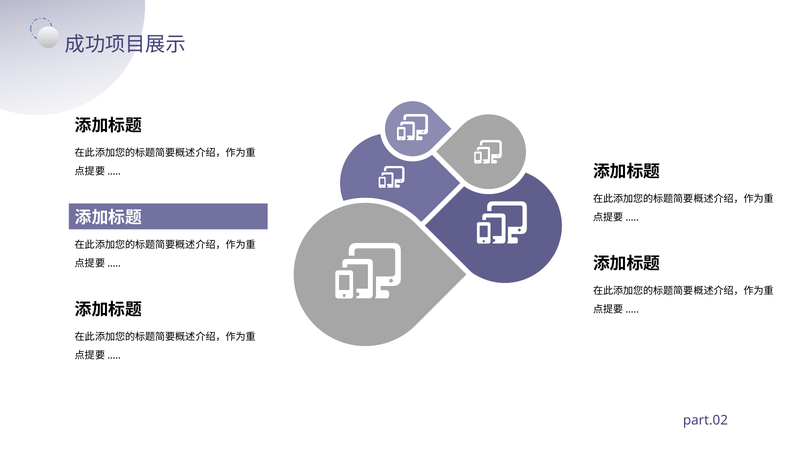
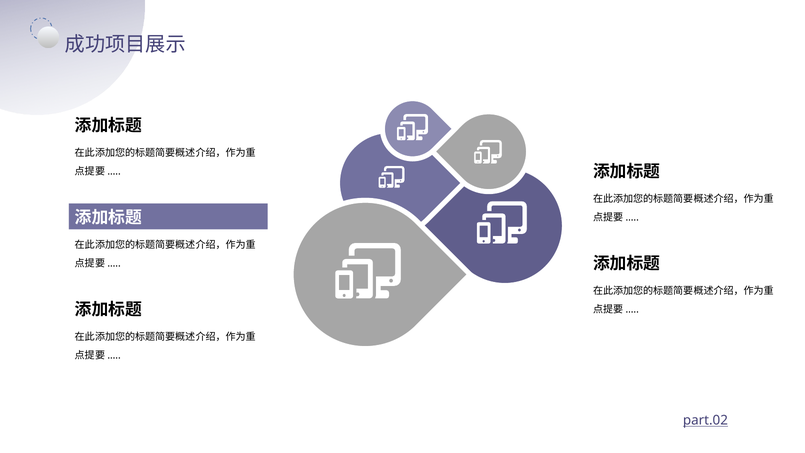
part.02 underline: none -> present (705, 420)
